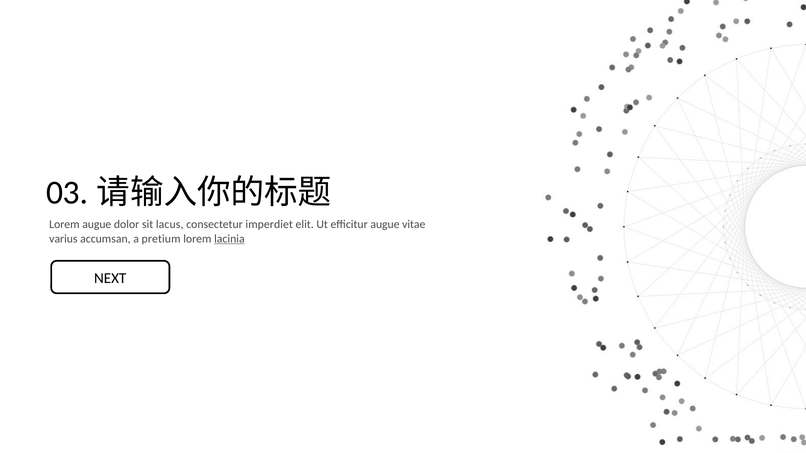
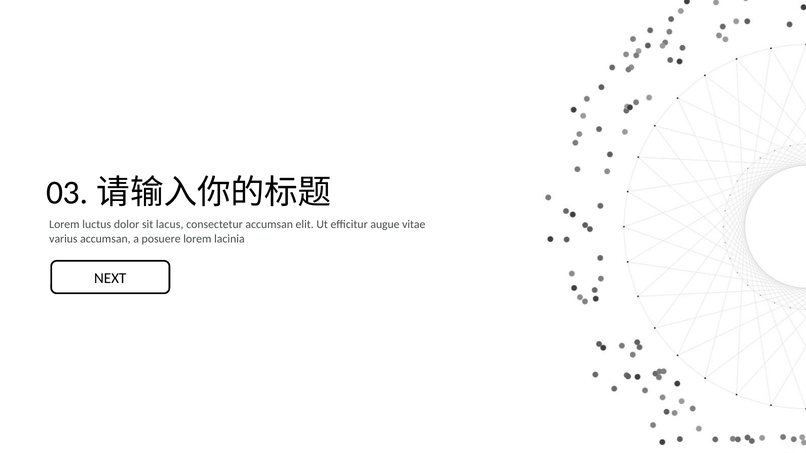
Lorem augue: augue -> luctus (97, 225)
consectetur imperdiet: imperdiet -> accumsan (269, 225)
pretium: pretium -> posuere (161, 239)
lacinia underline: present -> none (229, 239)
